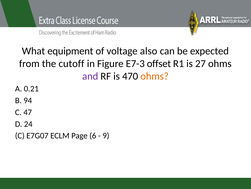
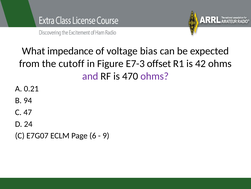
equipment: equipment -> impedance (70, 51)
also: also -> bias (149, 51)
27: 27 -> 42 (200, 63)
ohms colour: orange -> purple (155, 76)
